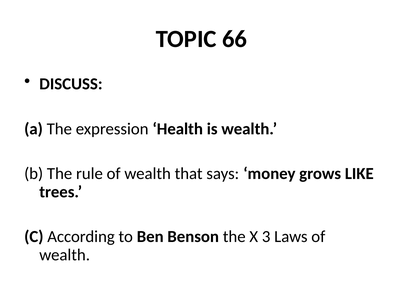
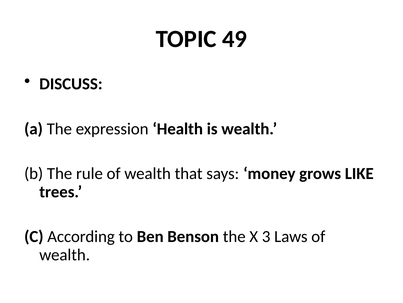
66: 66 -> 49 (235, 39)
